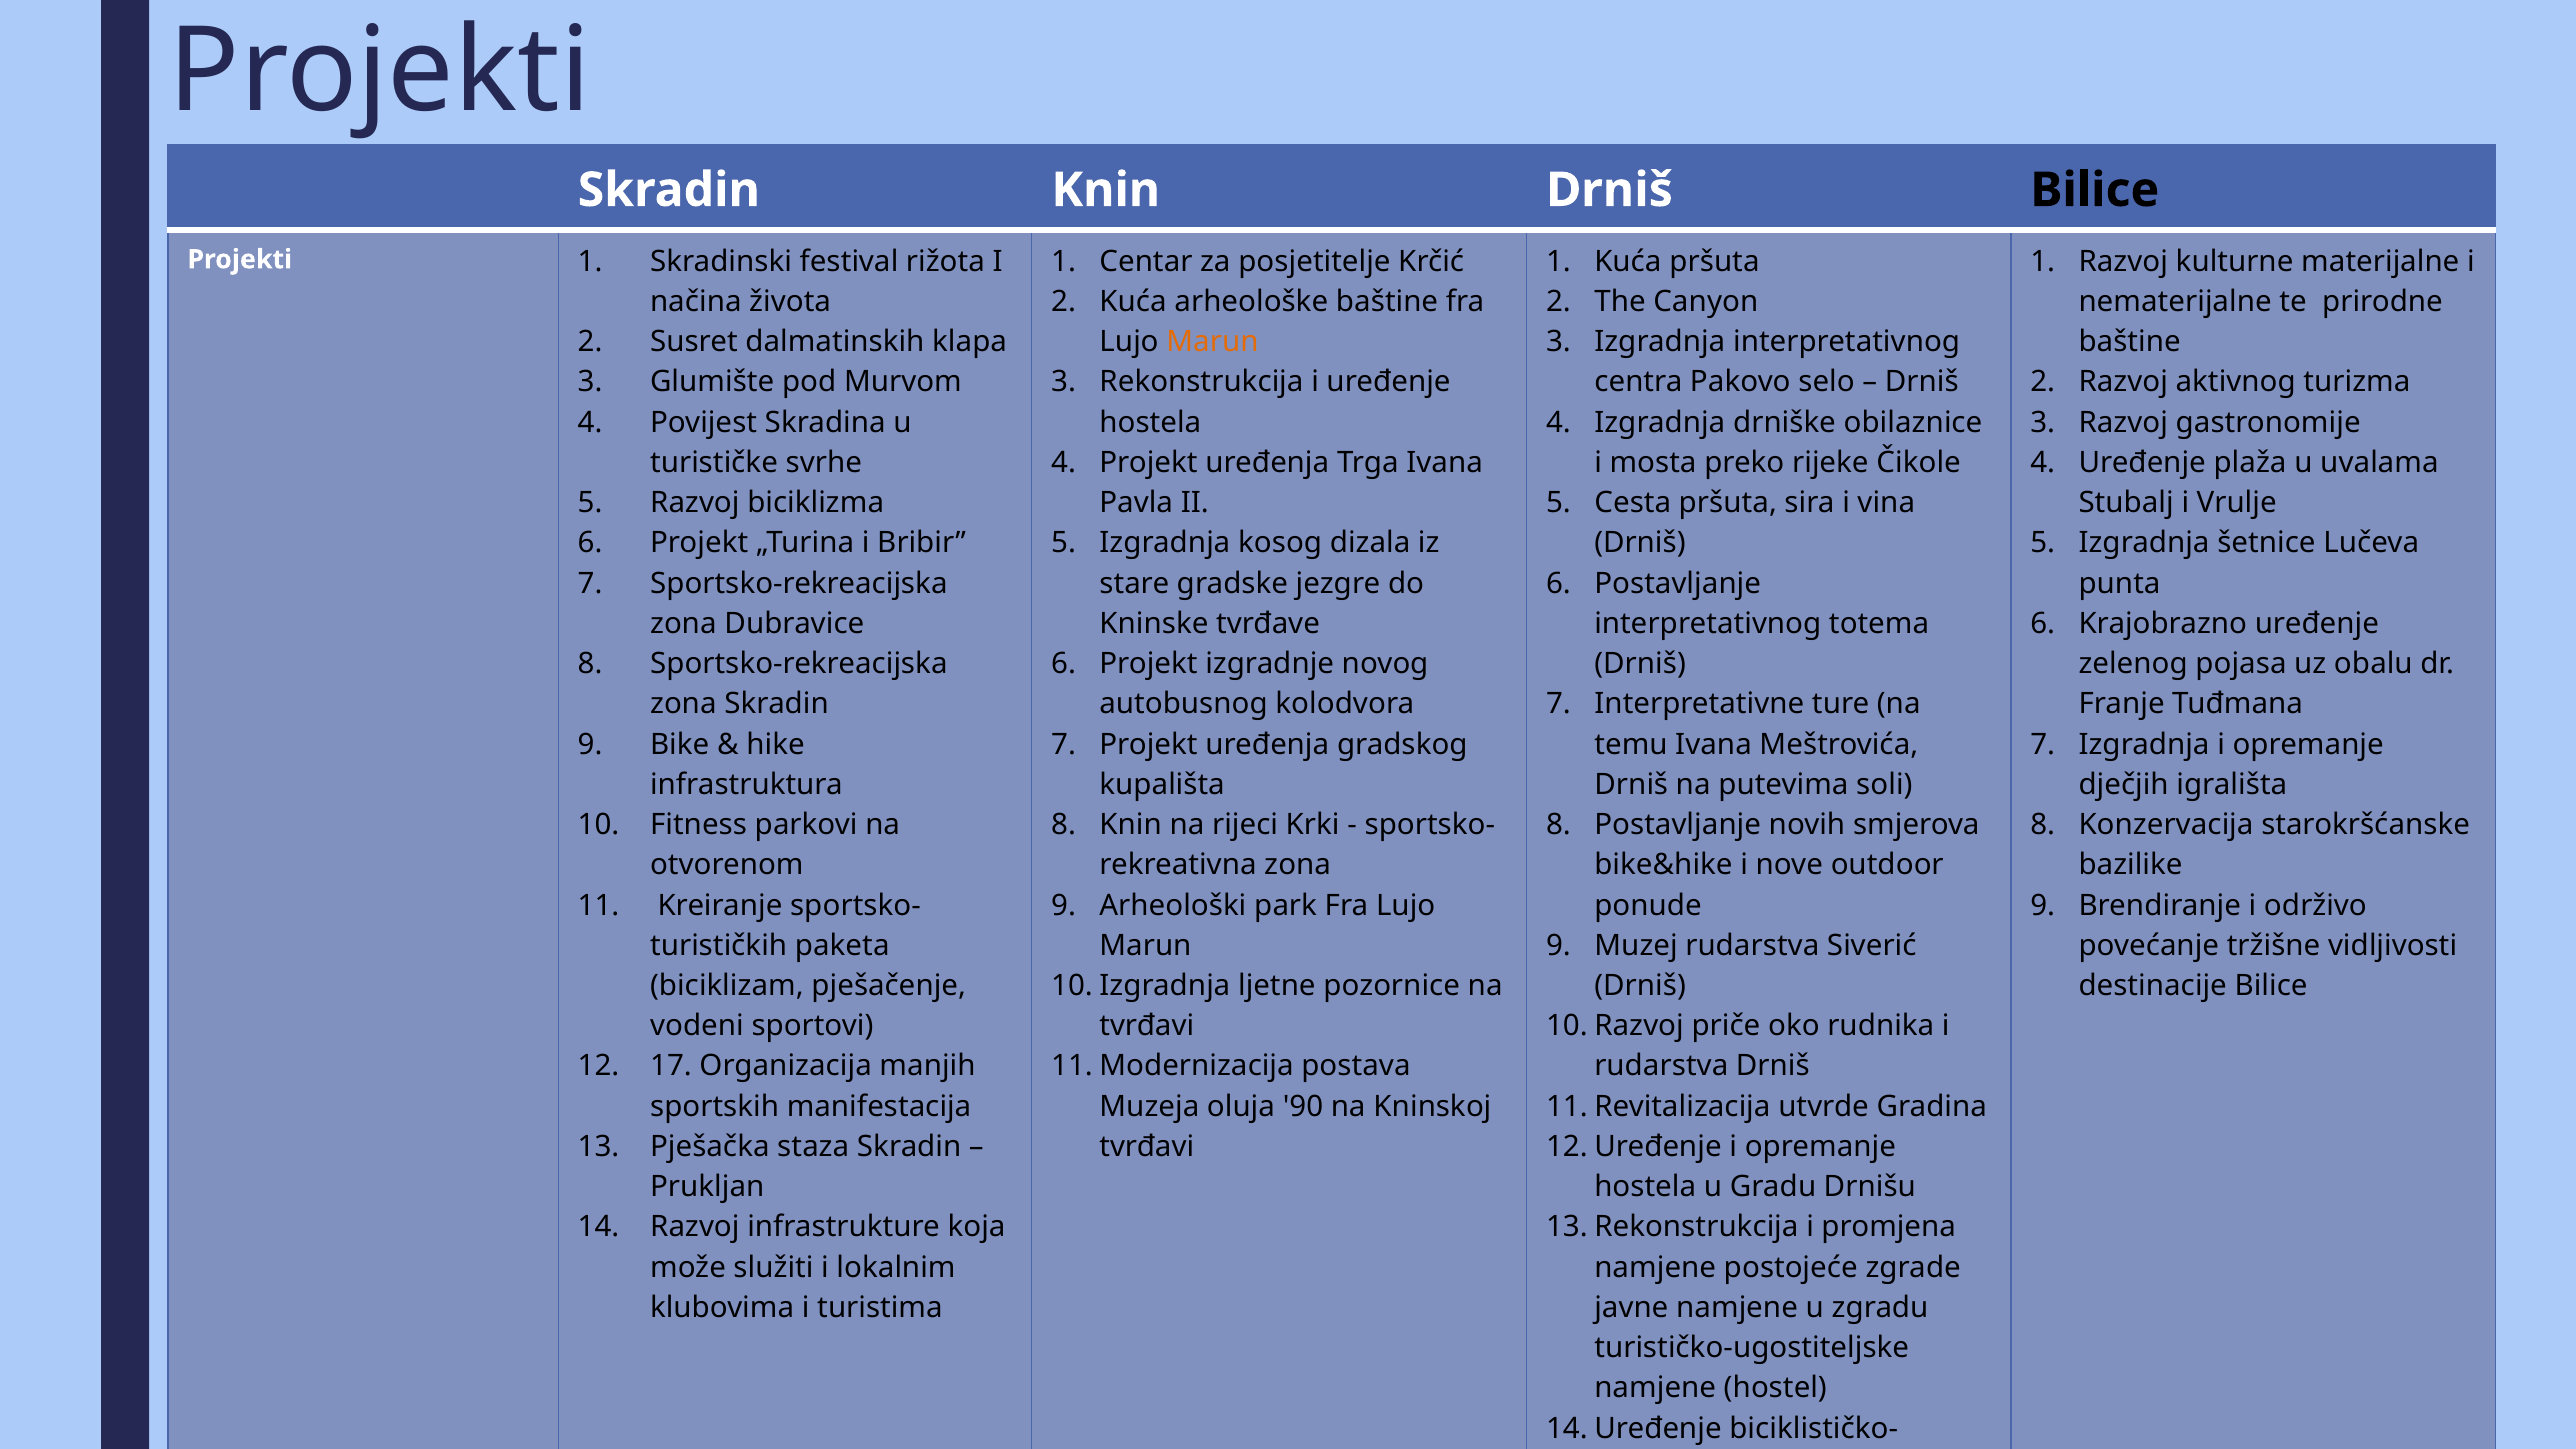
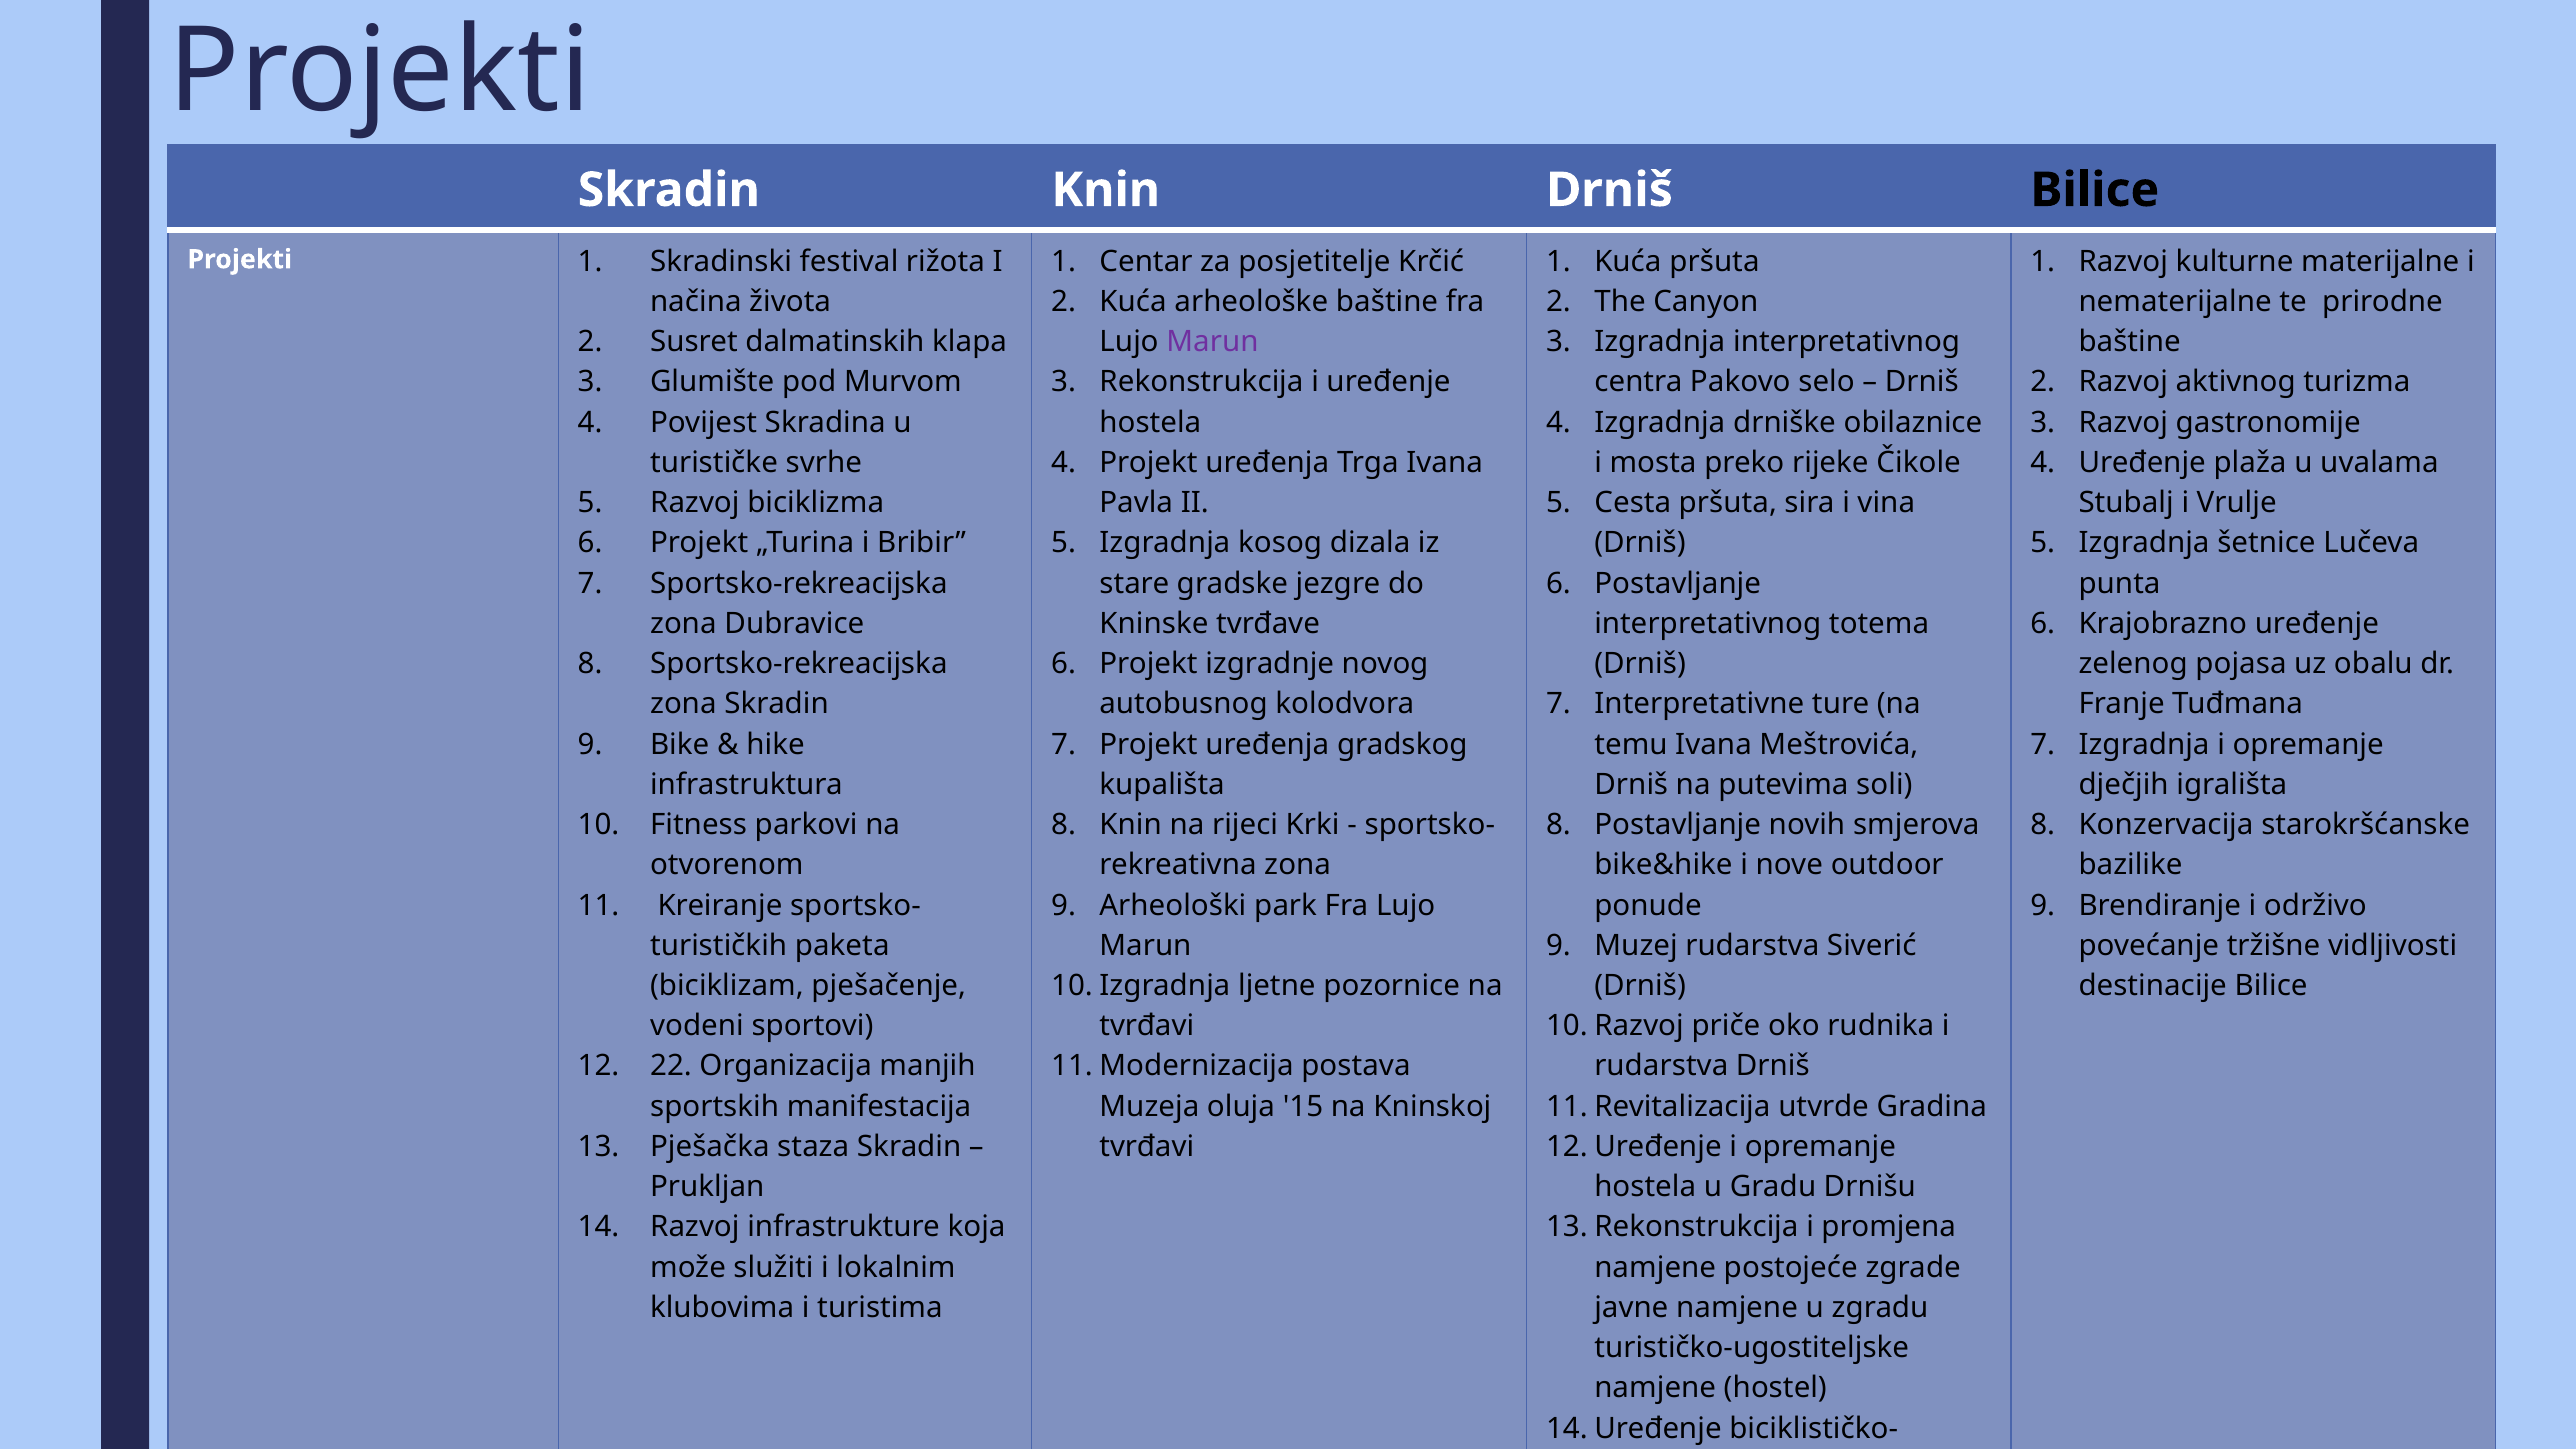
Marun colour: orange -> purple (1212, 342)
17: 17 -> 22 (671, 1066)
90: 90 -> 15 (1303, 1106)
